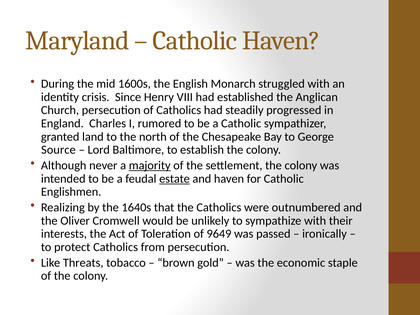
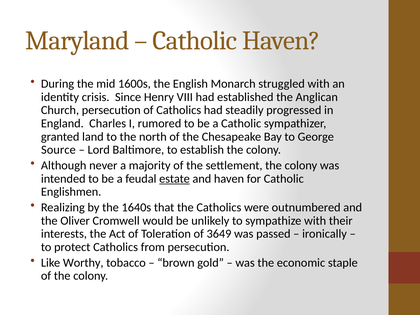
majority underline: present -> none (150, 165)
9649: 9649 -> 3649 (219, 234)
Threats: Threats -> Worthy (83, 263)
